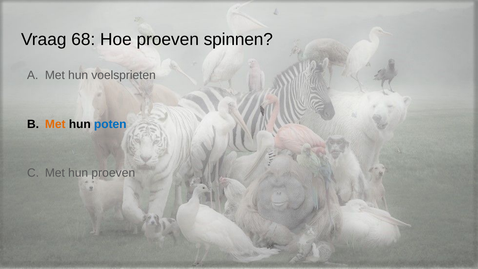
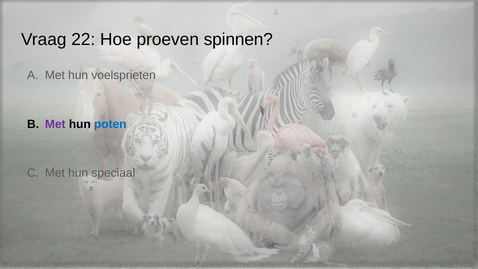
68: 68 -> 22 (83, 40)
Met colour: orange -> purple (55, 124)
hun proeven: proeven -> speciaal (113, 173)
